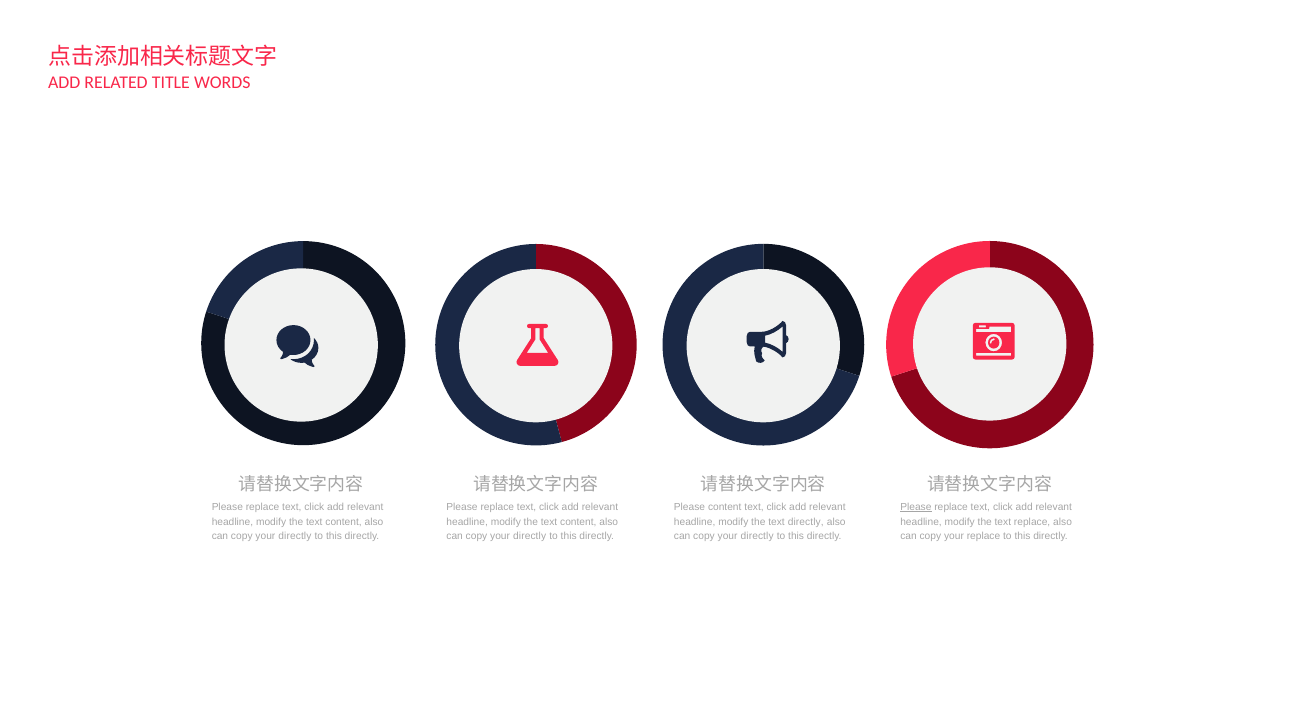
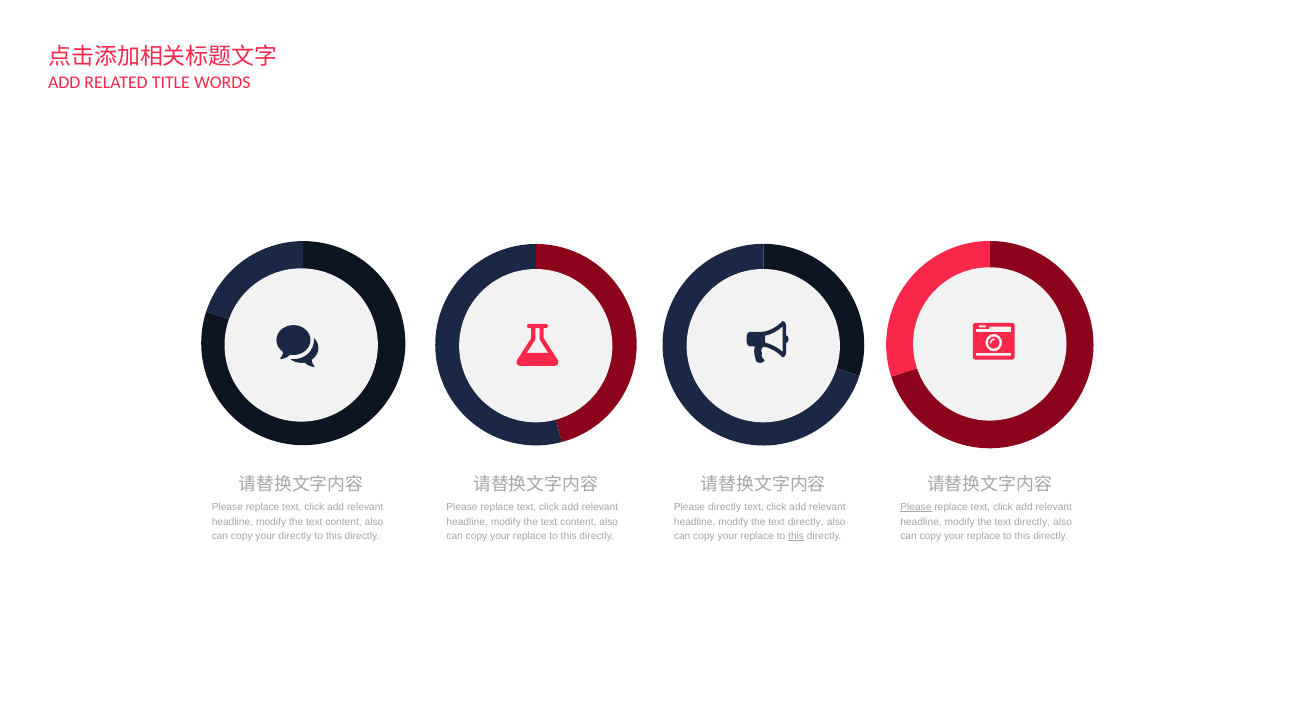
Please content: content -> directly (725, 507)
replace: replace -> directly (1032, 522)
directly: directly -> replace (530, 536)
directly: directly -> replace (757, 536)
this underline: none -> present (796, 536)
